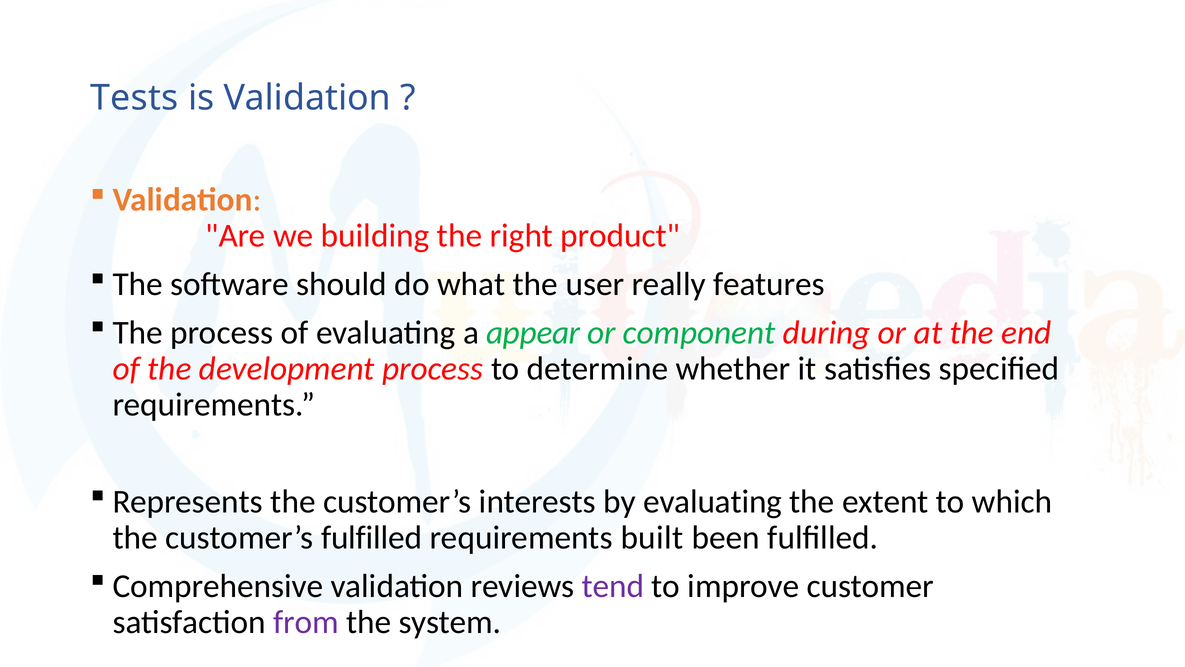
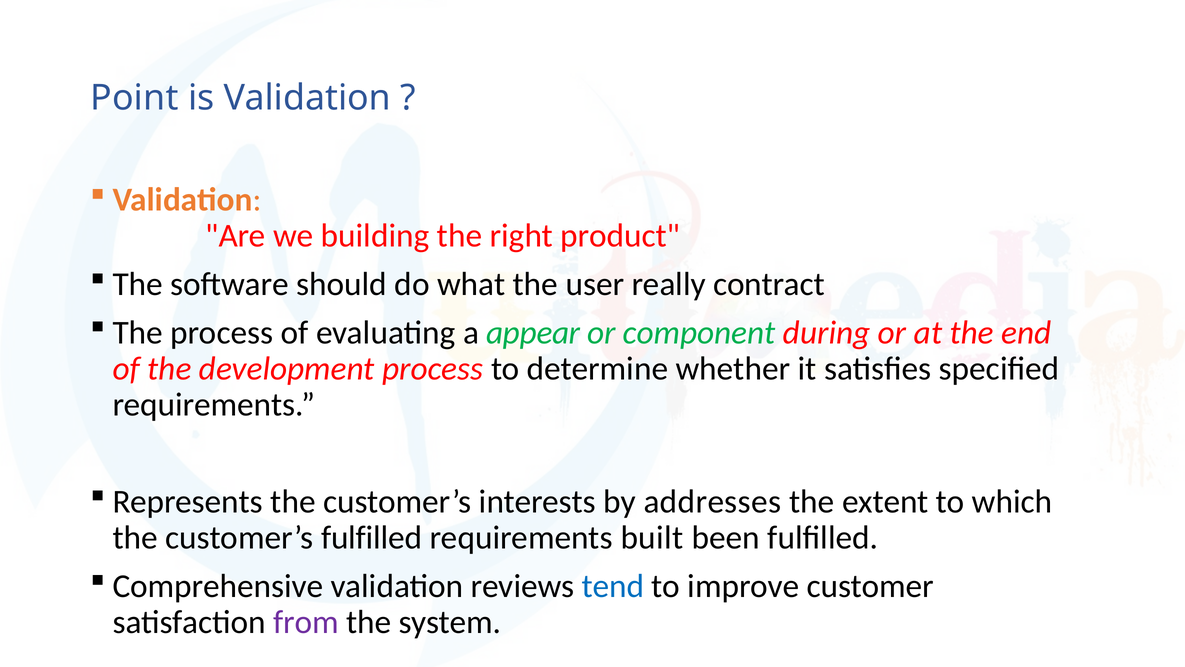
Tests: Tests -> Point (134, 98)
features: features -> contract (769, 284)
by evaluating: evaluating -> addresses (712, 501)
tend colour: purple -> blue (613, 586)
